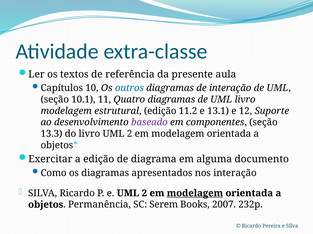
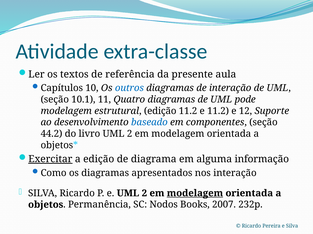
UML livro: livro -> pode (245, 100)
e 13.1: 13.1 -> 11.2 (218, 111)
baseado colour: purple -> blue (149, 123)
13.3: 13.3 -> 44.2 (51, 134)
Exercitar underline: none -> present (50, 160)
documento: documento -> informação (262, 160)
Serem: Serem -> Nodos (164, 205)
